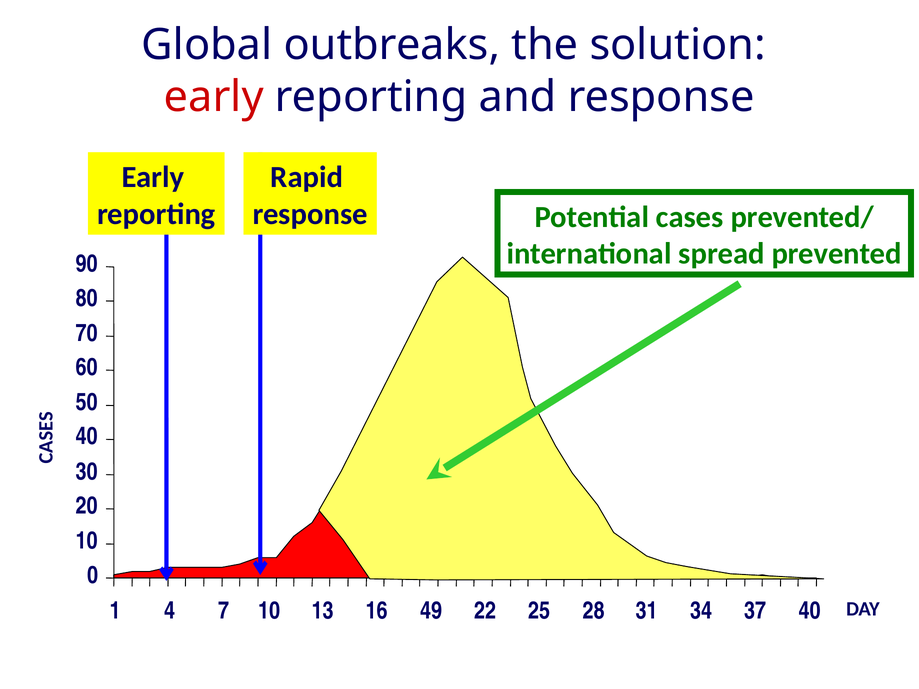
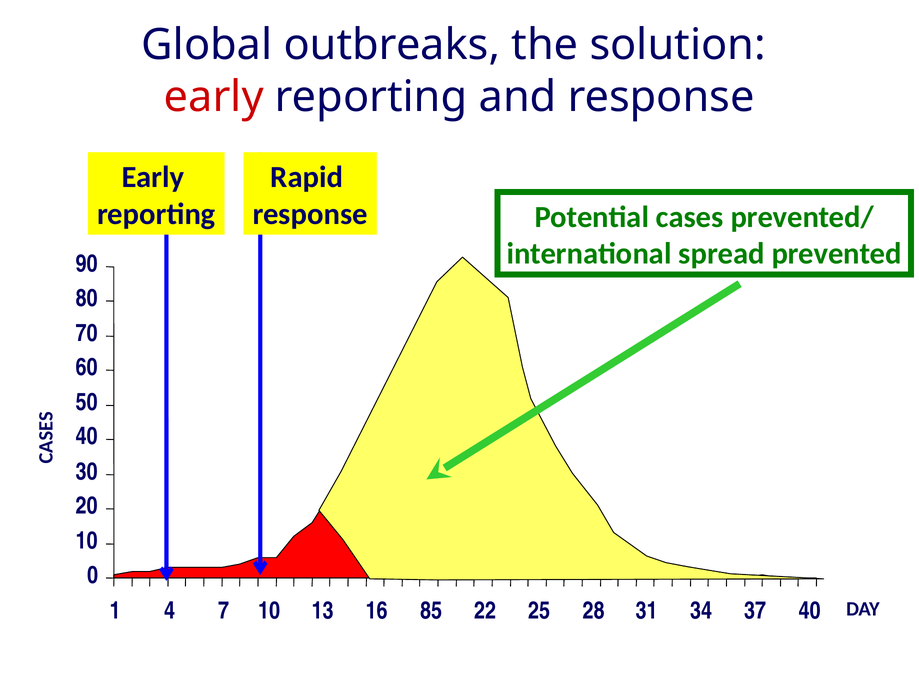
49: 49 -> 85 (431, 611)
